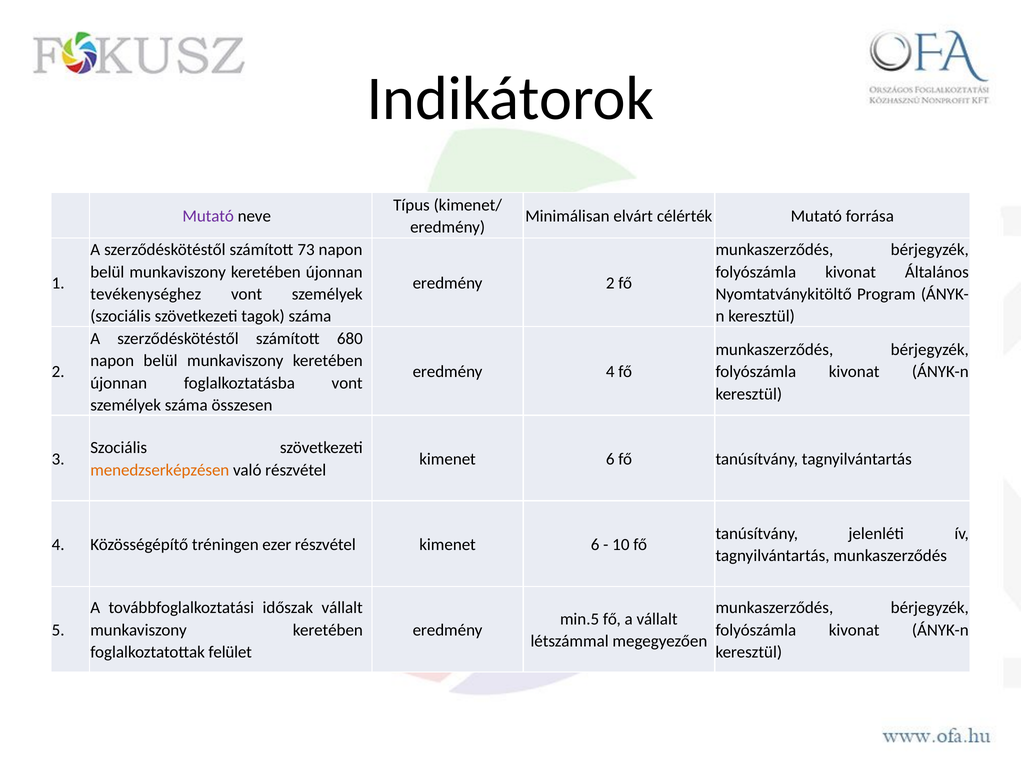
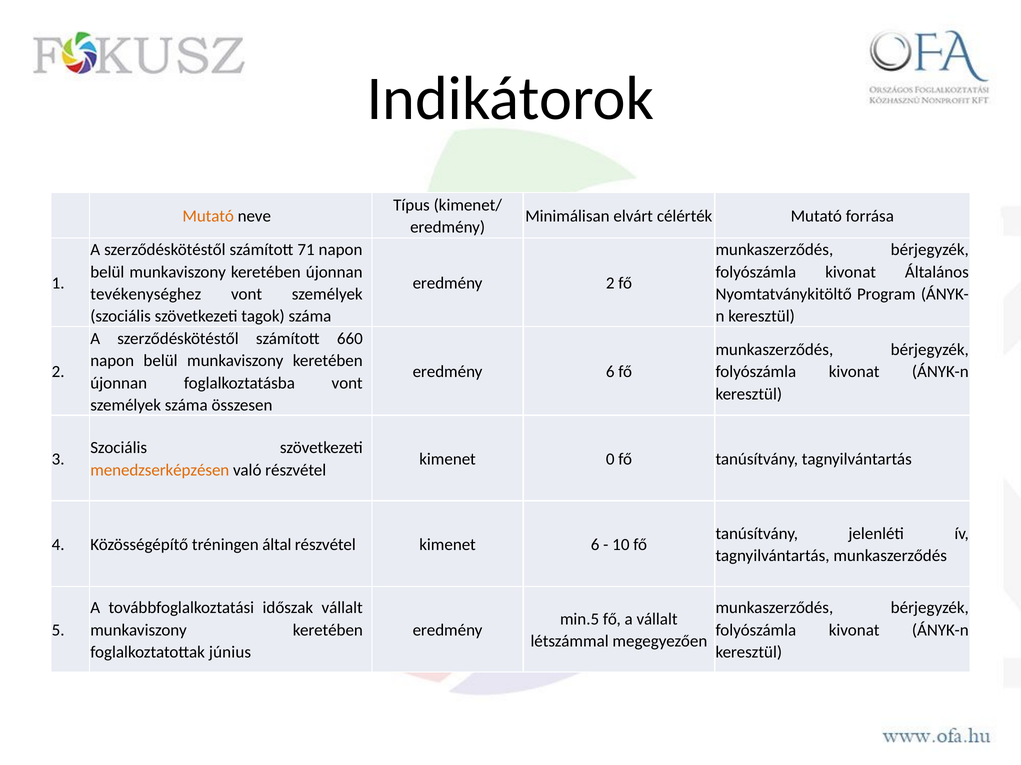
Mutató colour: purple -> orange (208, 216)
73: 73 -> 71 (306, 250)
680: 680 -> 660 (350, 339)
eredmény 4: 4 -> 6 (610, 372)
6: 6 -> 0 (610, 459)
ezer: ezer -> által (277, 545)
felület: felület -> június (230, 653)
